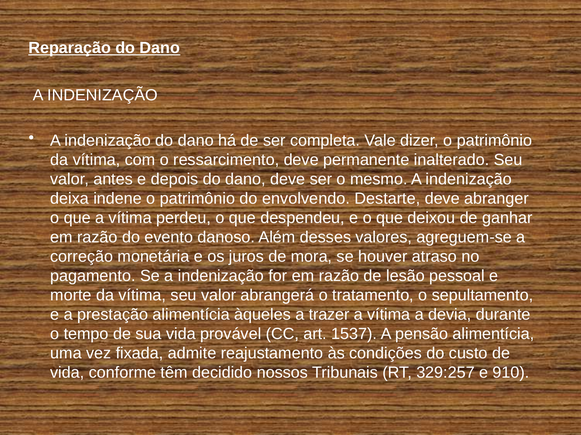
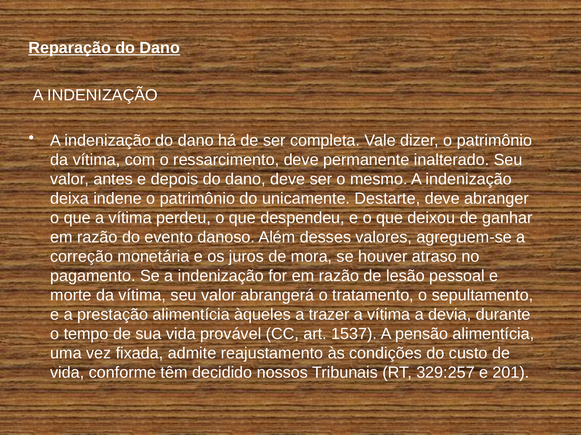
envolvendo: envolvendo -> unicamente (306, 199)
910: 910 -> 201 (511, 373)
